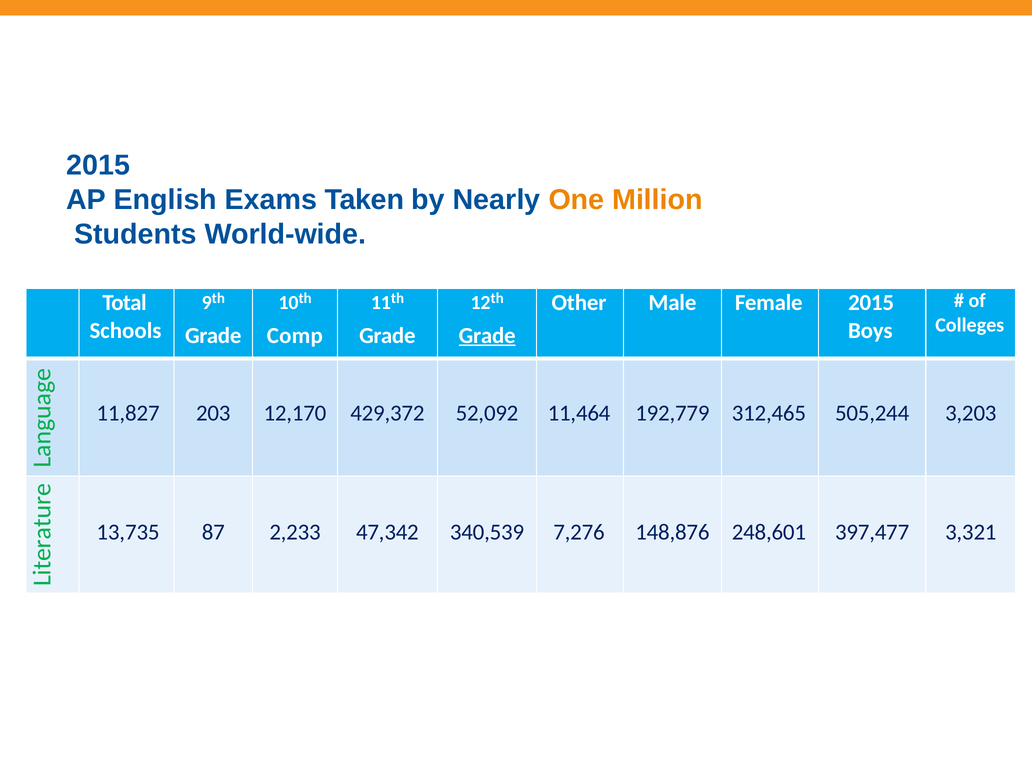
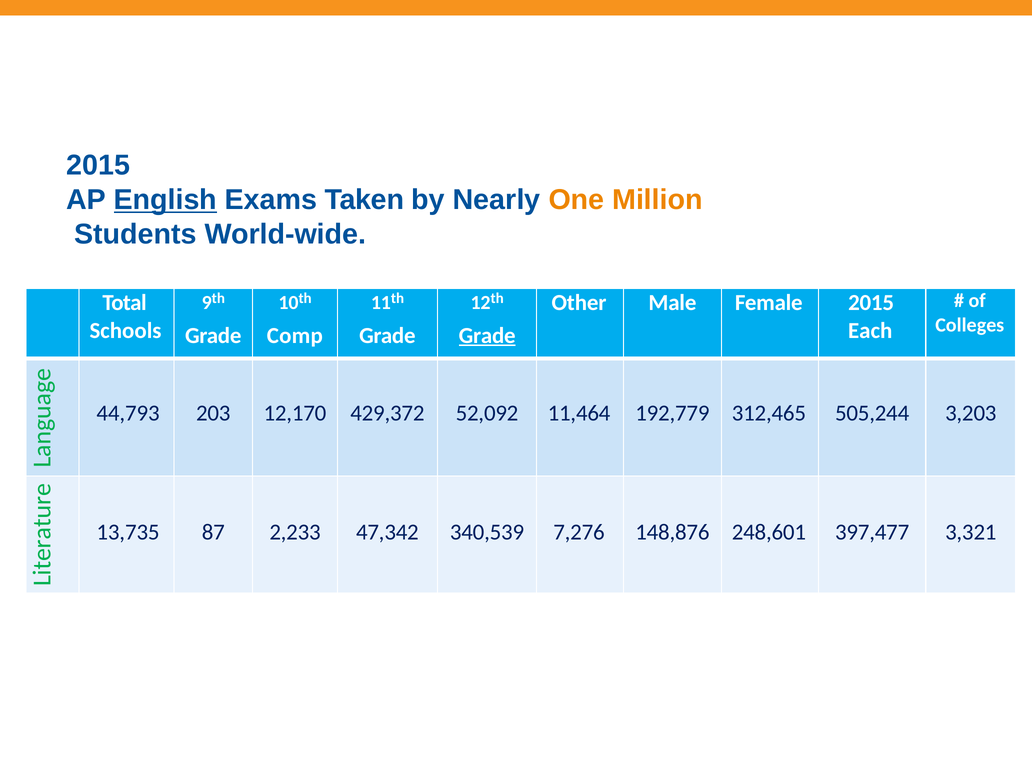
English underline: none -> present (165, 200)
Boys: Boys -> Each (870, 331)
11,827: 11,827 -> 44,793 (128, 413)
